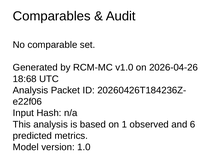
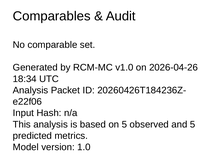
18:68: 18:68 -> 18:34 (25, 79)
on 1: 1 -> 5 (124, 125)
and 6: 6 -> 5 (193, 125)
